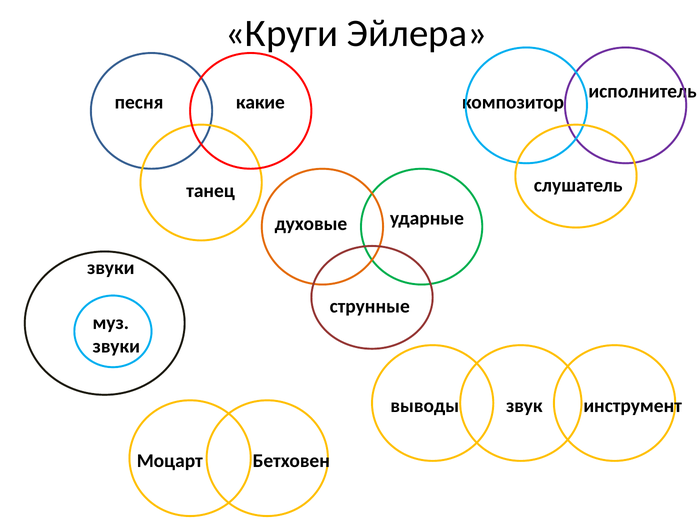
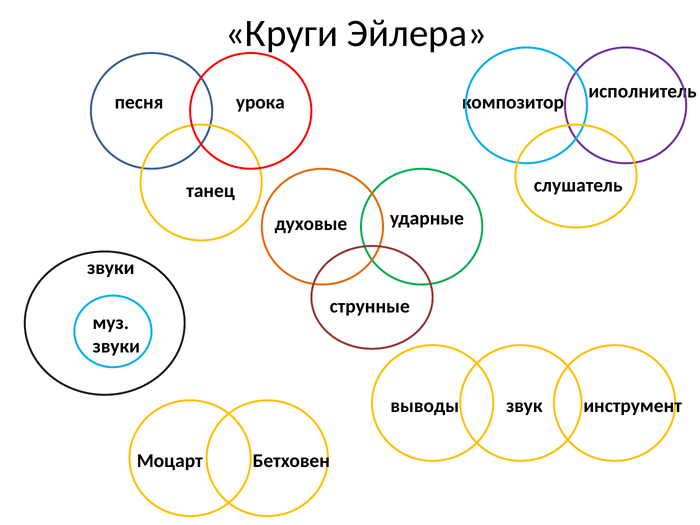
какие: какие -> урока (260, 103)
